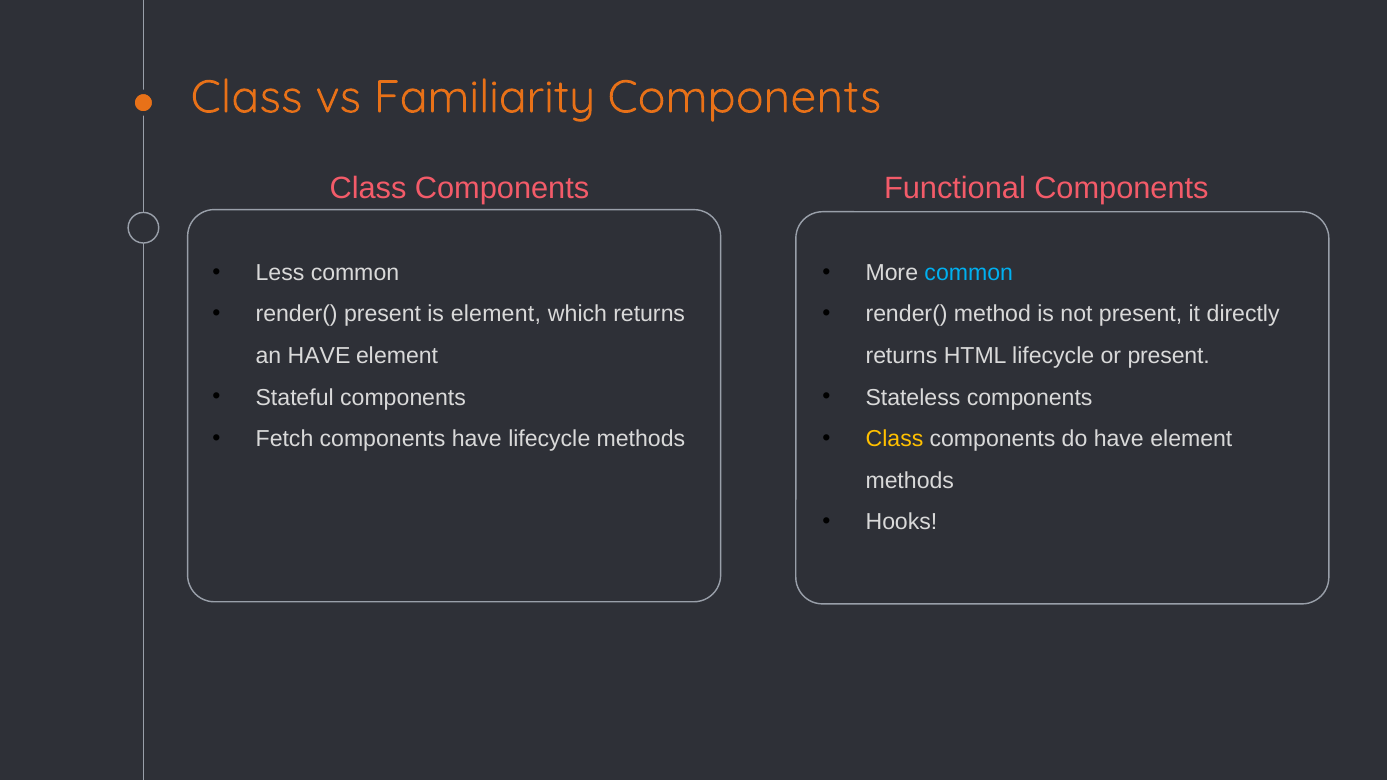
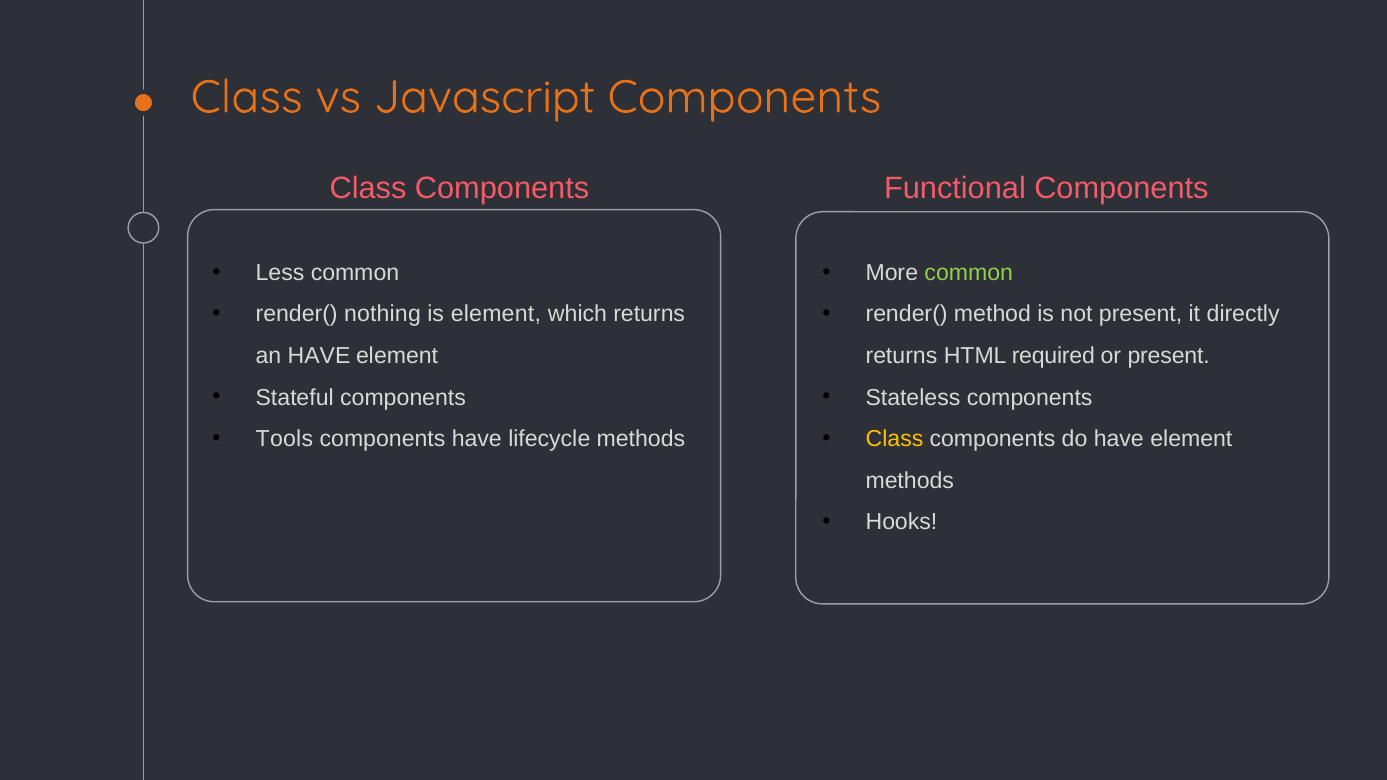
Familiarity: Familiarity -> Javascript (484, 97)
common colour: light blue -> light green (969, 273)
render( present: present -> nothing (382, 314)
HTML lifecycle: lifecycle -> required (1053, 356)
Fetch: Fetch -> Tools (284, 439)
